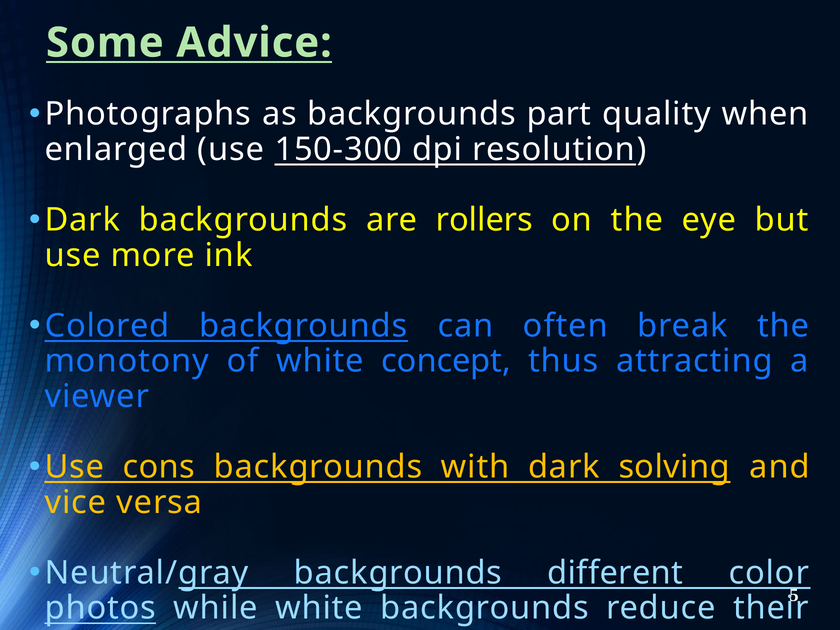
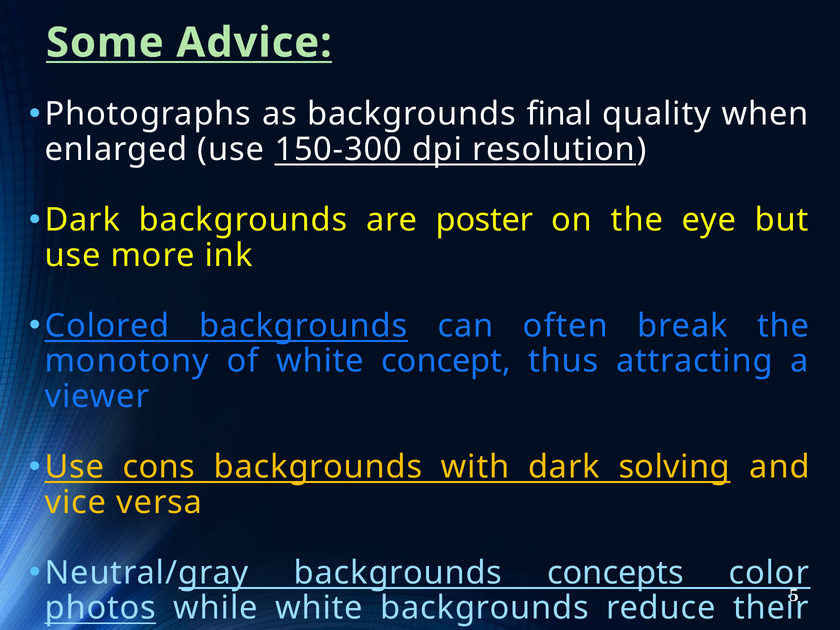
part: part -> final (559, 114)
rollers: rollers -> poster (485, 220)
different: different -> concepts (615, 573)
